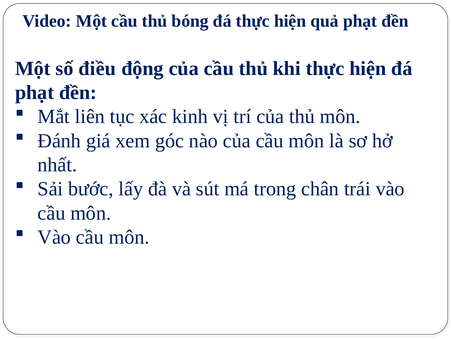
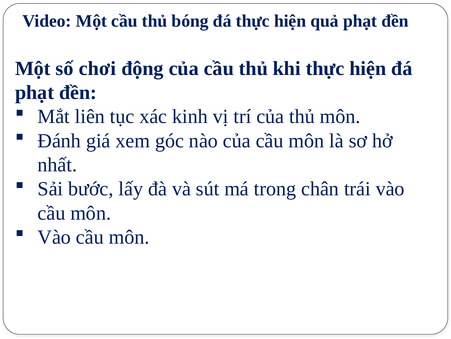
điều: điều -> chơi (97, 68)
